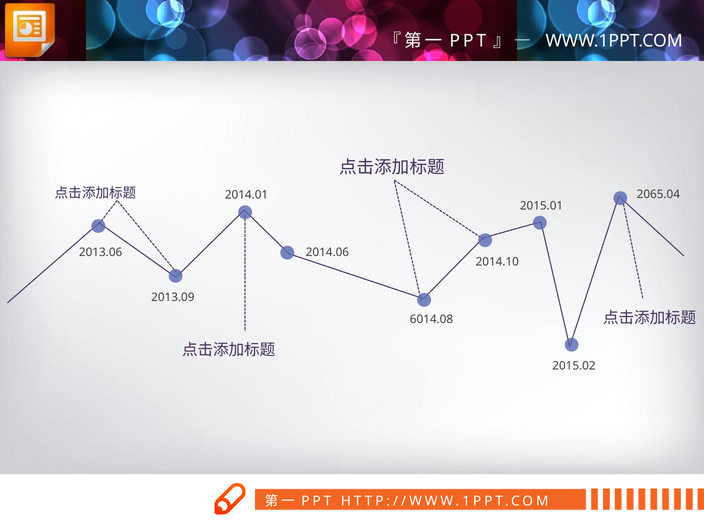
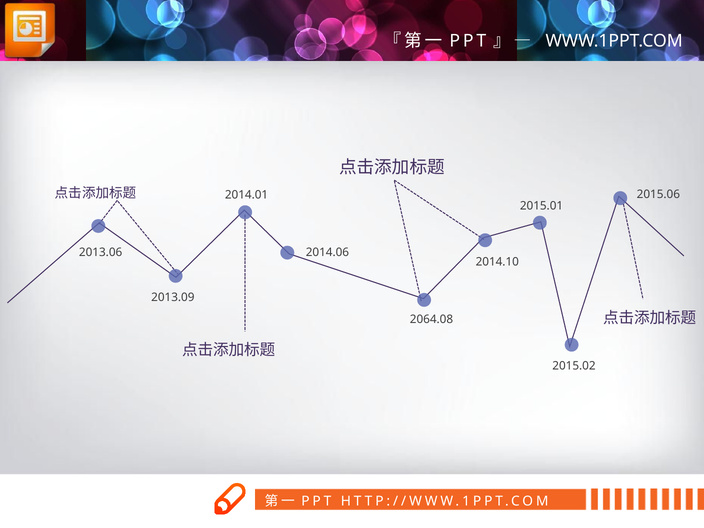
2065.04: 2065.04 -> 2015.06 (658, 195)
6014.08: 6014.08 -> 2064.08 (431, 319)
